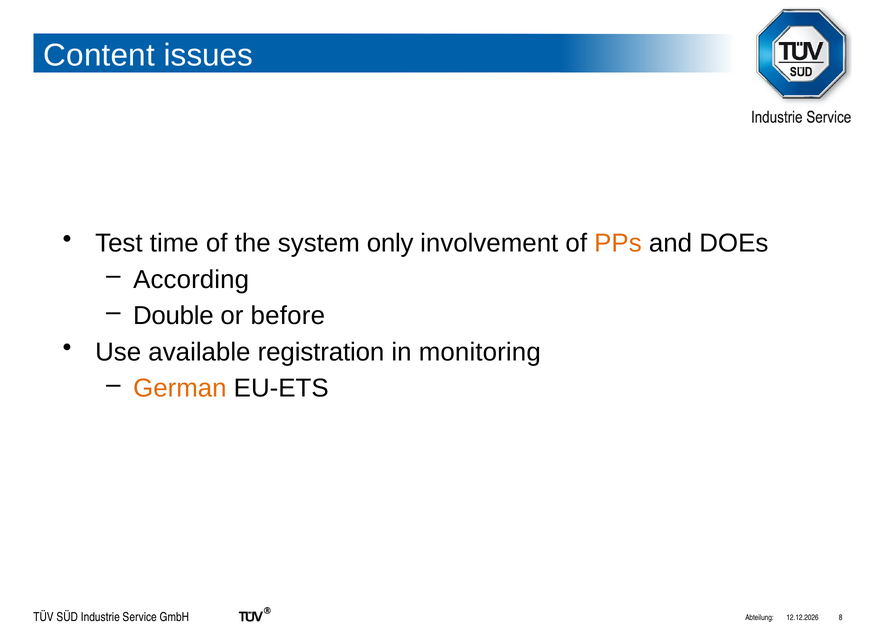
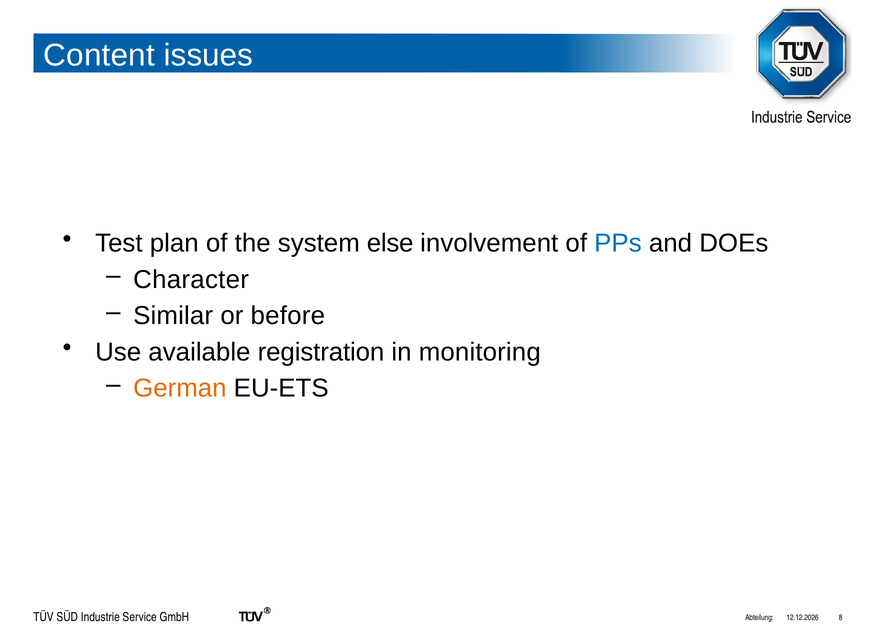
time: time -> plan (174, 243)
only: only -> else (390, 243)
PPs colour: orange -> blue (618, 243)
According: According -> Character (191, 279)
Double: Double -> Similar (173, 316)
